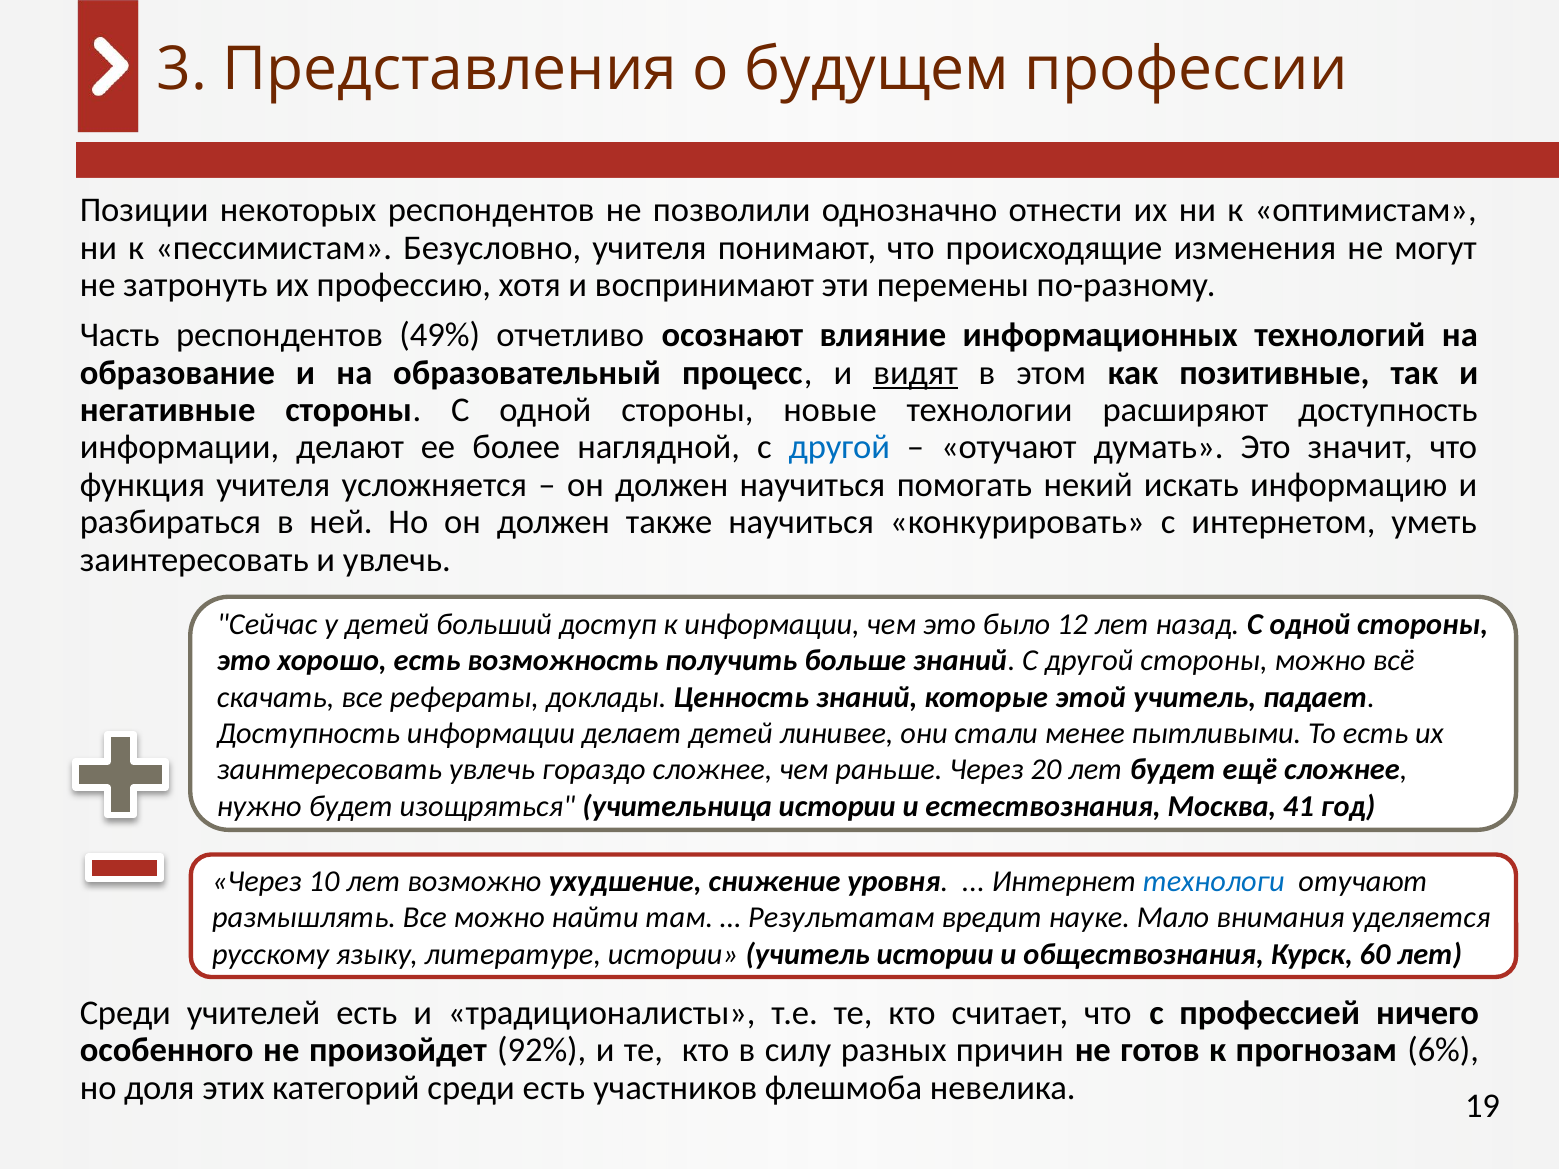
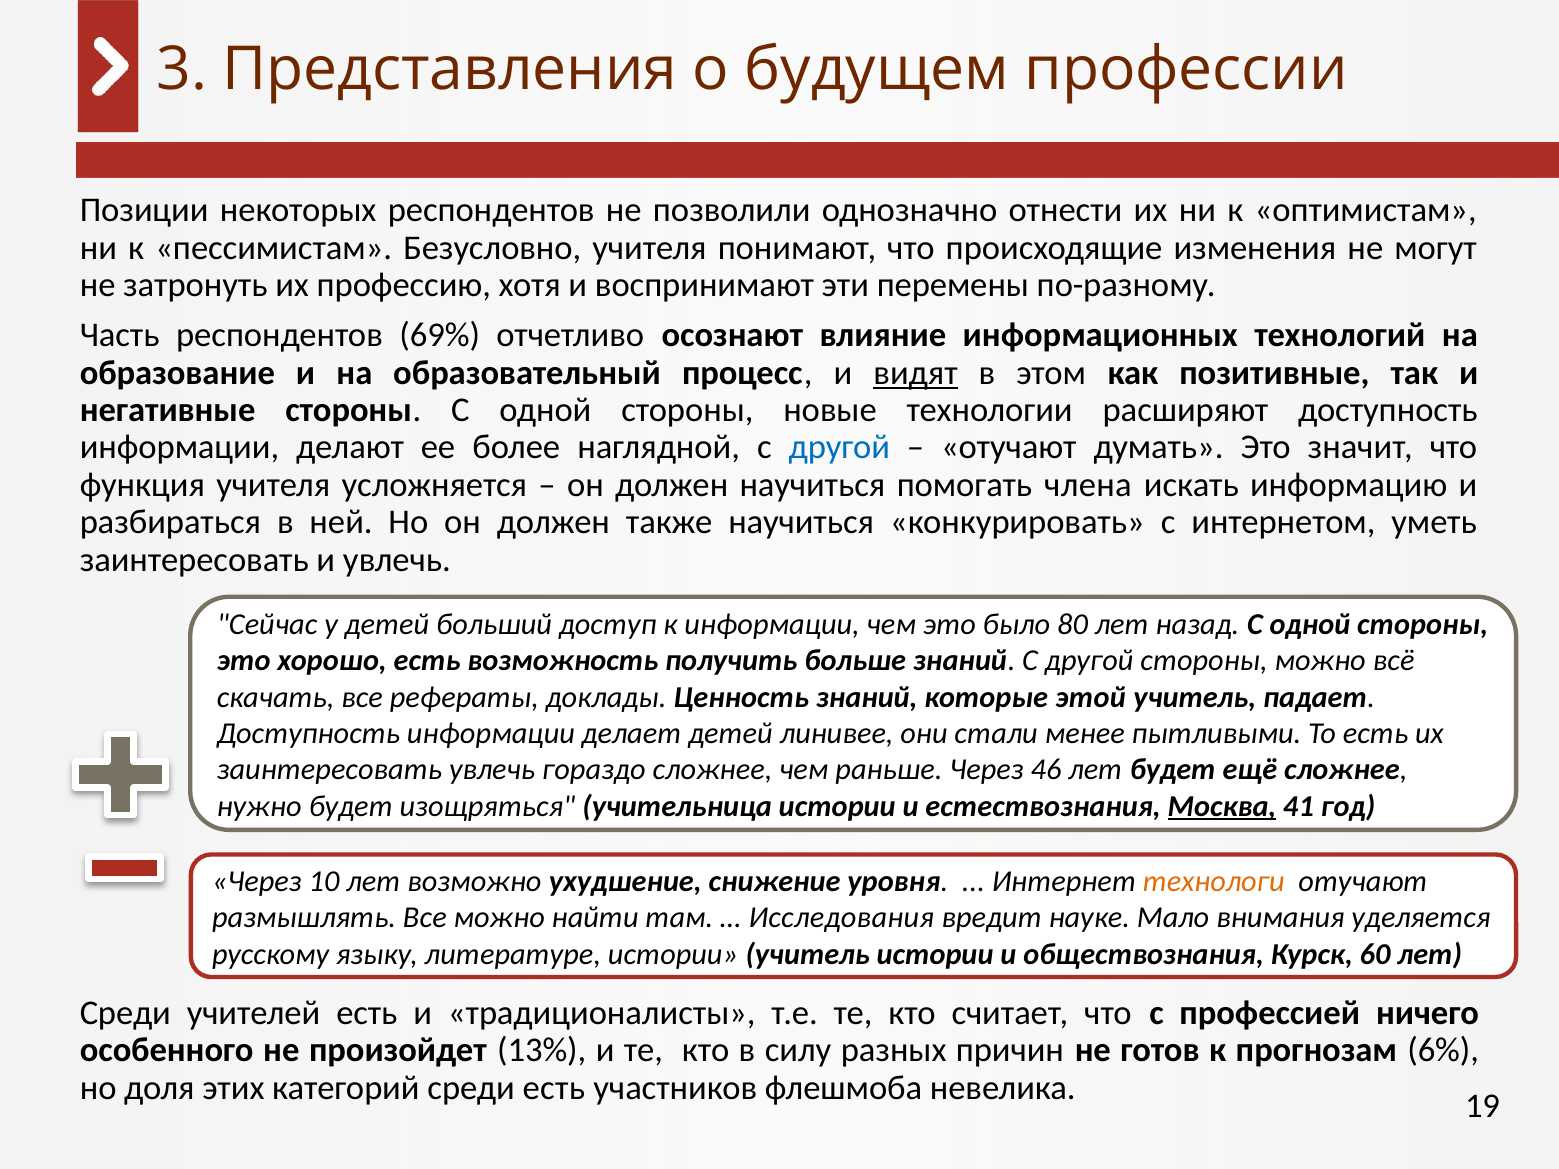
49%: 49% -> 69% (440, 335)
некий: некий -> члена (1088, 485)
12: 12 -> 80 (1073, 625)
20: 20 -> 46 (1046, 770)
Москва underline: none -> present (1222, 807)
технологи colour: blue -> orange (1214, 882)
Результатам: Результатам -> Исследования (841, 918)
92%: 92% -> 13% (542, 1051)
